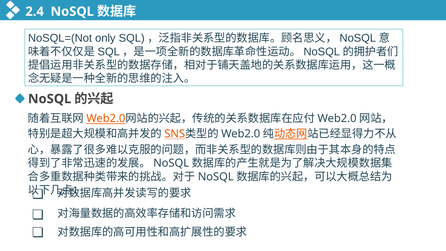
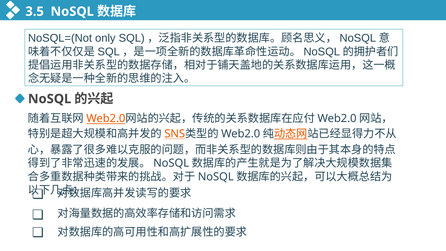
2.4: 2.4 -> 3.5 (35, 12)
